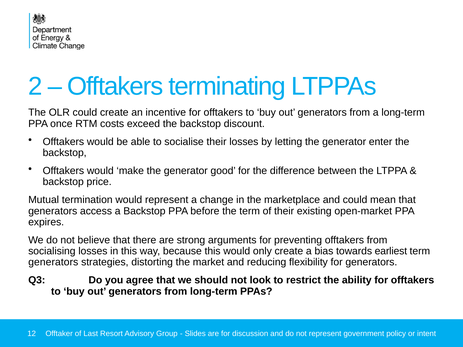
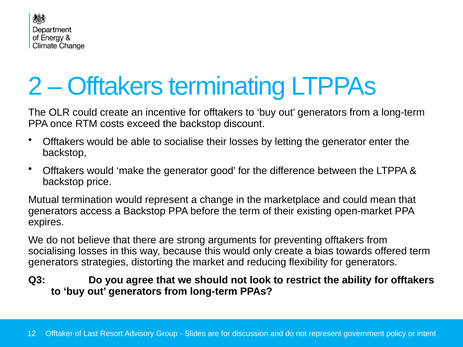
earliest: earliest -> offered (391, 251)
